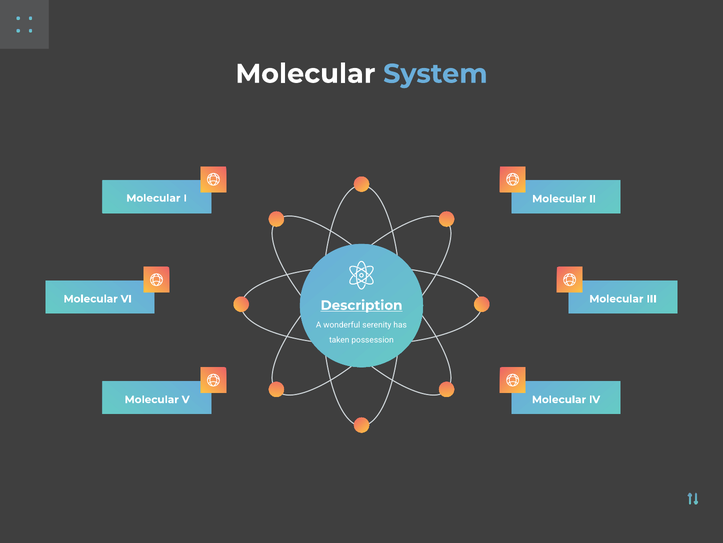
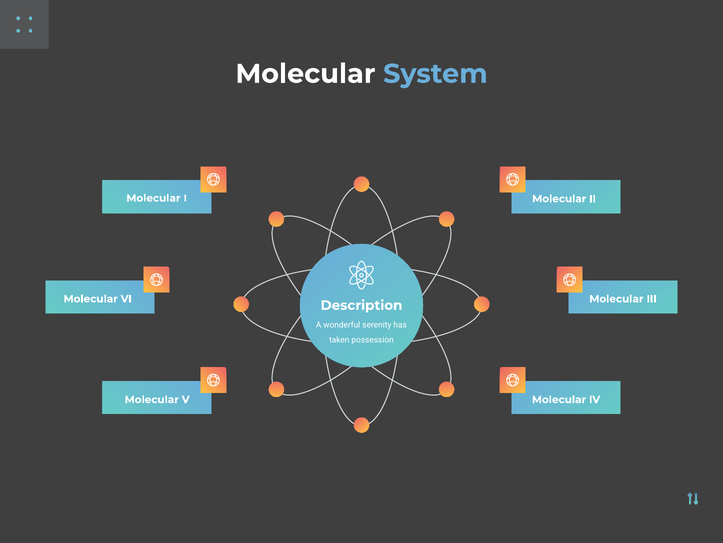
Description underline: present -> none (362, 305)
